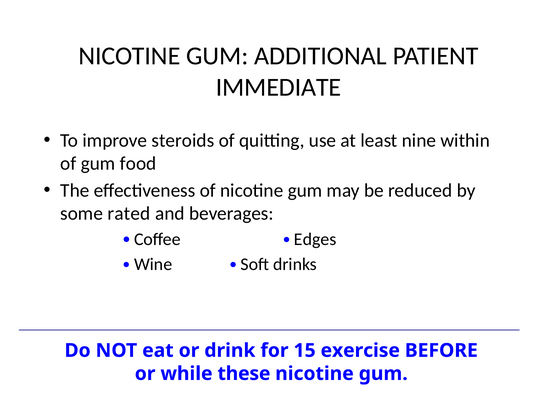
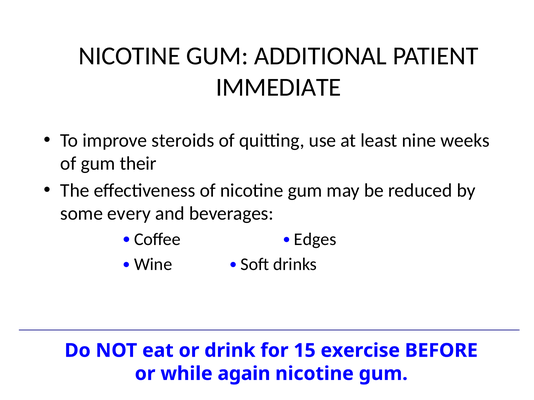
within: within -> weeks (465, 141)
food: food -> their (138, 164)
rated: rated -> every (129, 214)
these: these -> again (244, 374)
